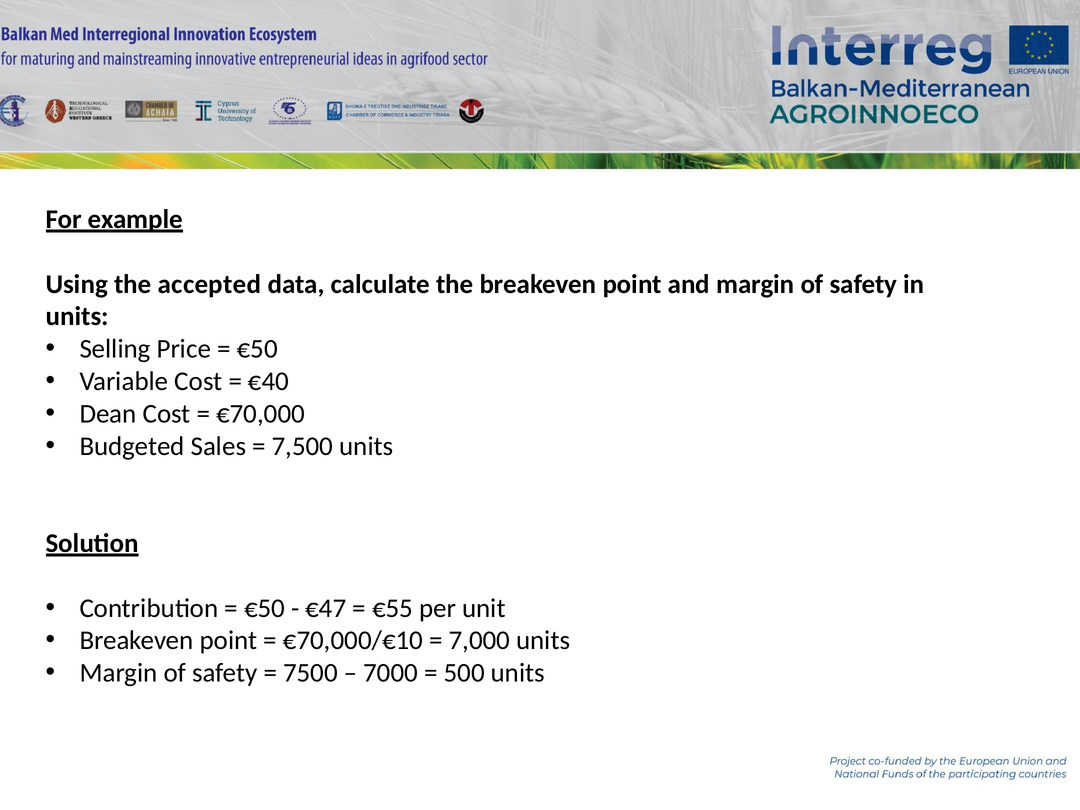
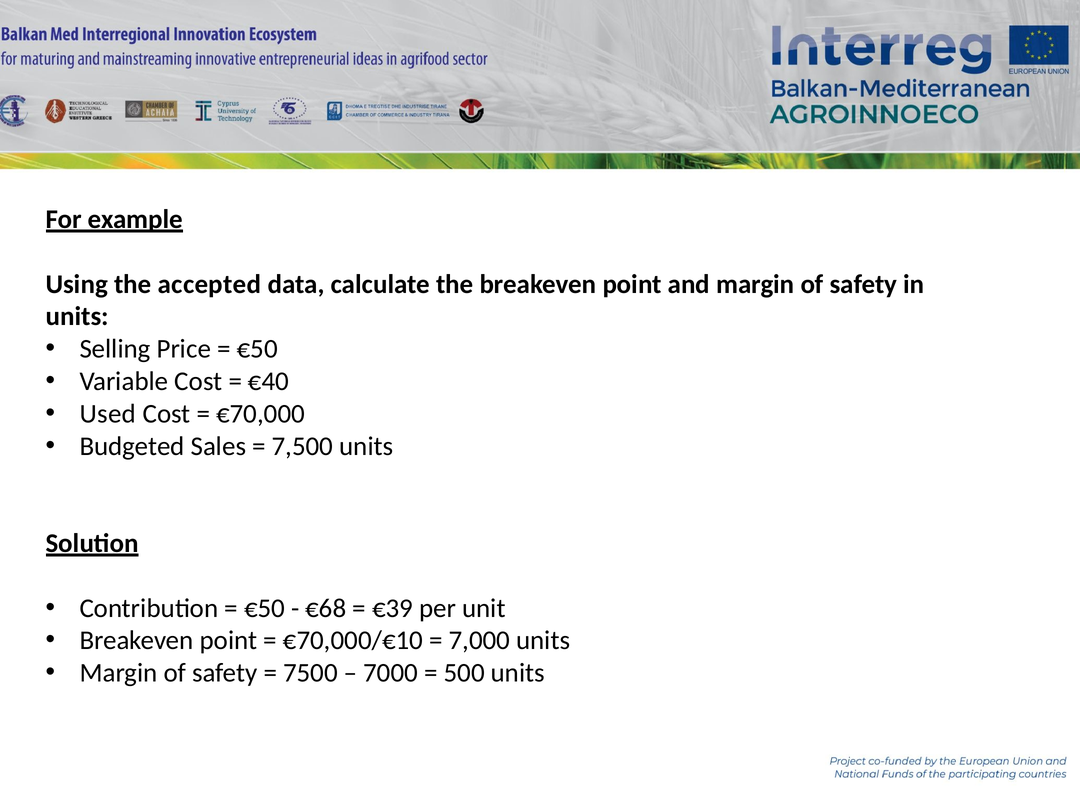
Dean: Dean -> Used (108, 414)
€47: €47 -> €68 (326, 608)
€55: €55 -> €39 (392, 608)
